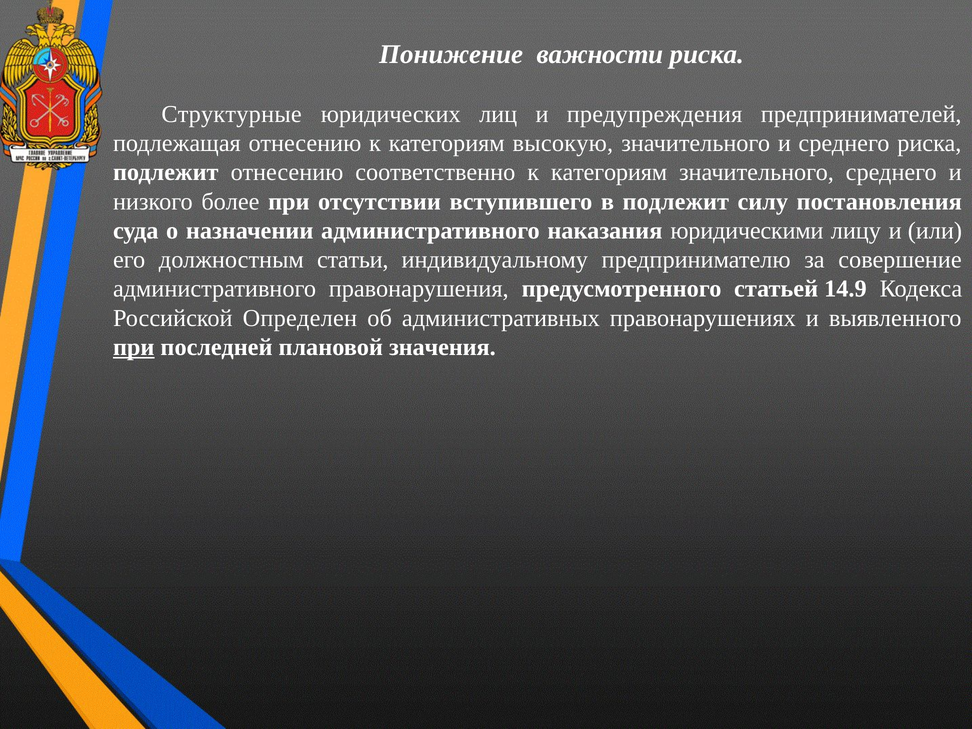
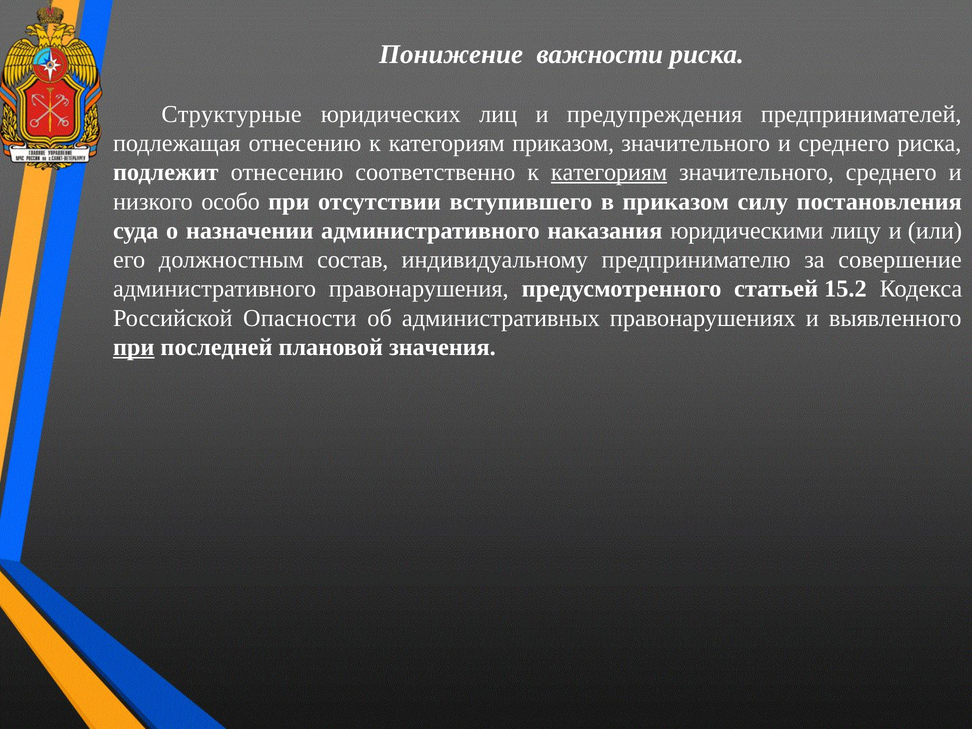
категориям высокую: высокую -> приказом (563, 143)
категориям underline: none -> present (609, 172)
более: более -> особо (231, 201)
в подлежит: подлежит -> приказом (676, 201)
статьи: статьи -> состав (353, 260)
14.9: 14.9 -> 15.2 (845, 289)
Определен: Определен -> Опасности (300, 318)
